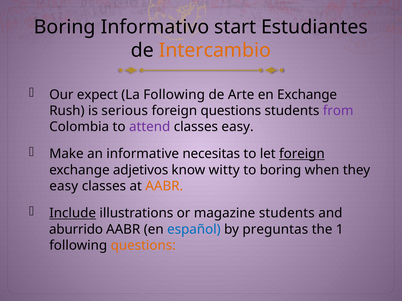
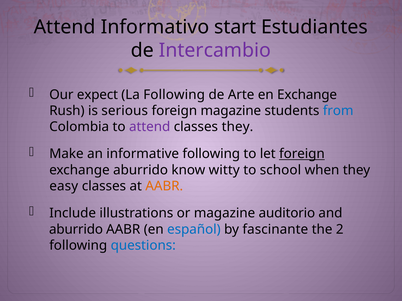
Boring: Boring -> Attend (65, 27)
Intercambio colour: orange -> purple (215, 51)
foreign questions: questions -> magazine (231, 111)
from colour: purple -> blue (338, 111)
classes easy: easy -> they (238, 127)
informative necesitas: necesitas -> following (211, 154)
exchange adjetivos: adjetivos -> aburrido (141, 170)
to boring: boring -> school (280, 170)
Include underline: present -> none (73, 214)
magazine students: students -> auditorio (287, 214)
preguntas: preguntas -> fascinante (275, 230)
1: 1 -> 2 (340, 230)
questions colour: orange -> blue (143, 246)
